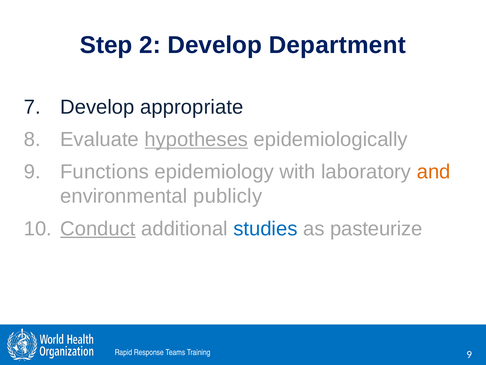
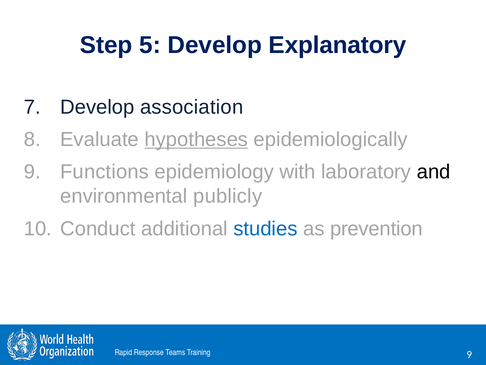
2: 2 -> 5 (150, 45)
Department: Department -> Explanatory (338, 45)
appropriate: appropriate -> association (192, 107)
and colour: orange -> black (434, 172)
Conduct underline: present -> none (98, 228)
pasteurize: pasteurize -> prevention (376, 228)
